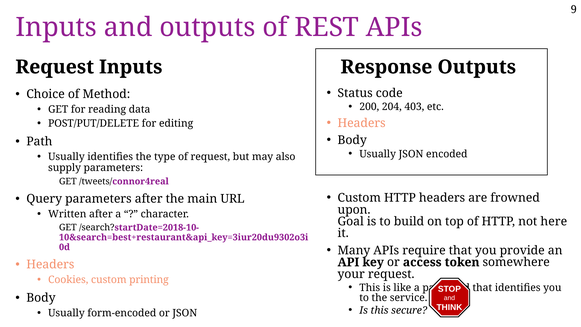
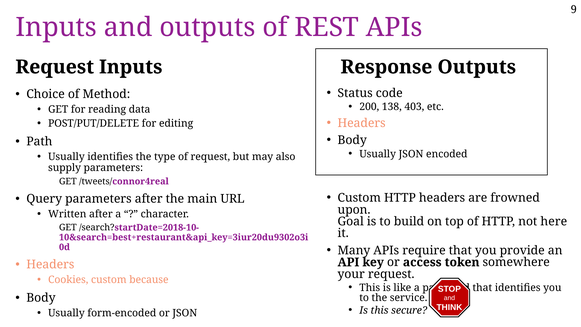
204: 204 -> 138 (392, 107)
printing: printing -> because (149, 280)
